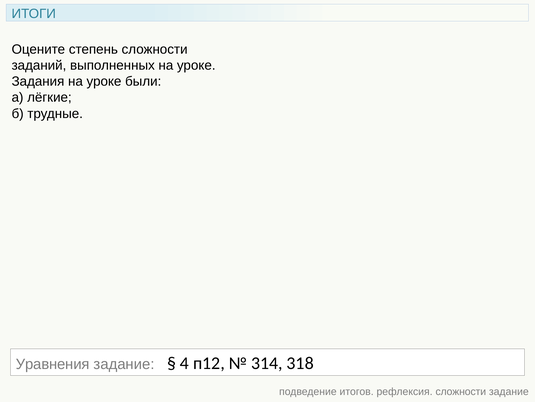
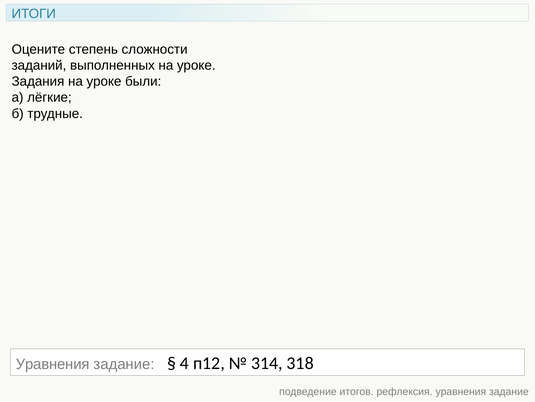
рефлексия сложности: сложности -> уравнения (461, 391)
